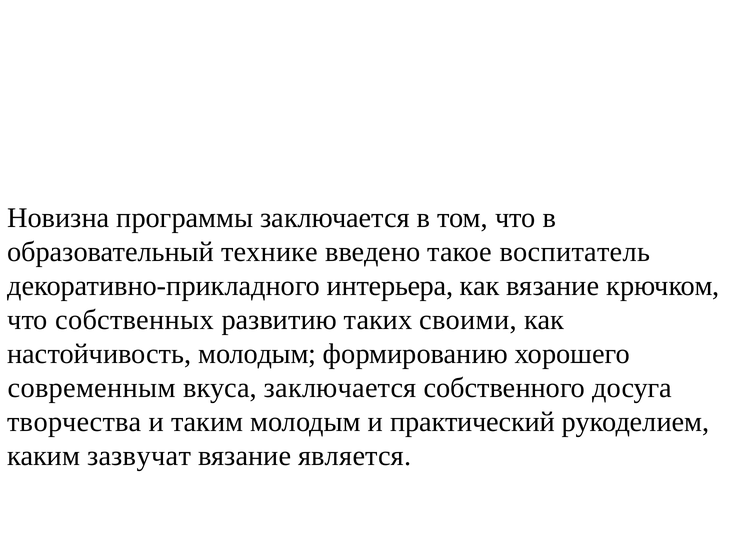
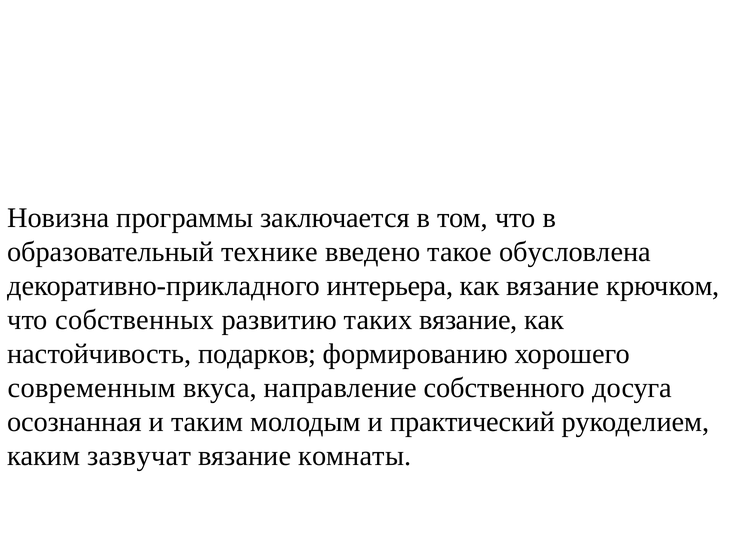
воспитатель: воспитатель -> обусловлена (575, 252)
таких своими: своими -> вязание (468, 320)
настойчивость молодым: молодым -> подарков (257, 354)
вкуса заключается: заключается -> направление (340, 388)
творчества: творчества -> осознанная (75, 422)
является: является -> комнаты (355, 457)
